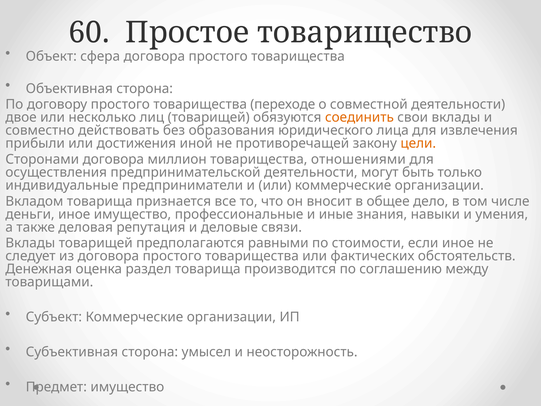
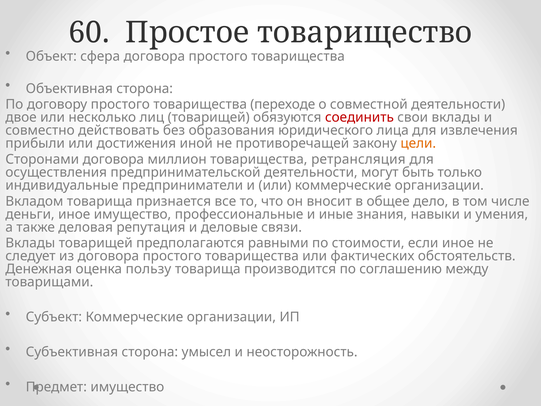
соединить colour: orange -> red (359, 117)
отношениями: отношениями -> ретрансляция (358, 159)
раздел: раздел -> пользу (148, 269)
